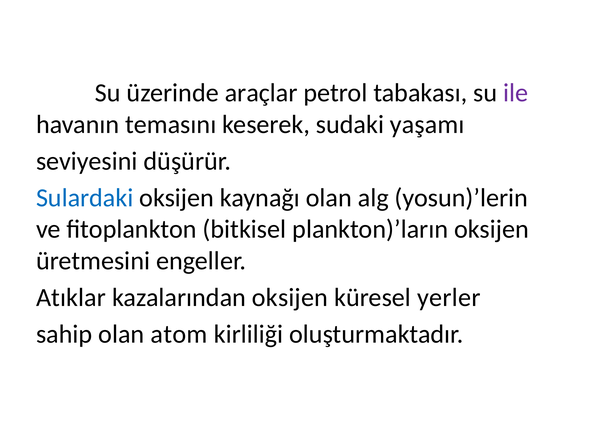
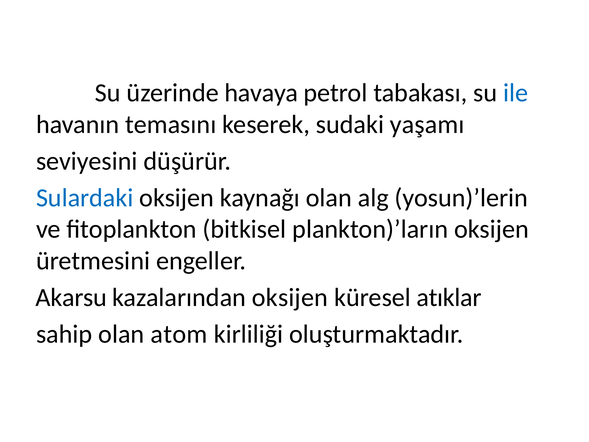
araçlar: araçlar -> havaya (261, 93)
ile colour: purple -> blue (516, 93)
Atıklar: Atıklar -> Akarsu (71, 297)
yerler: yerler -> atıklar (449, 297)
